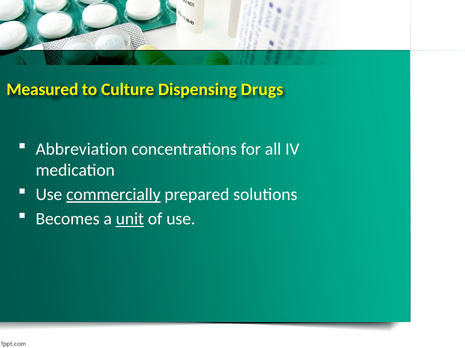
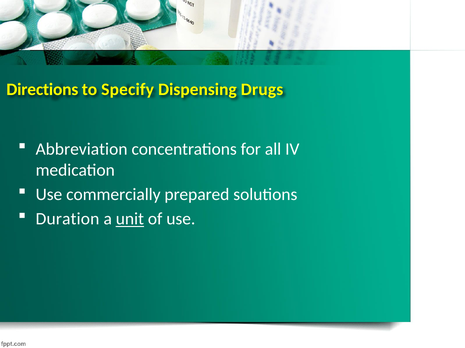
Measured: Measured -> Directions (42, 90)
Culture: Culture -> Specify (128, 90)
commercially underline: present -> none (113, 195)
Becomes: Becomes -> Duration (67, 219)
